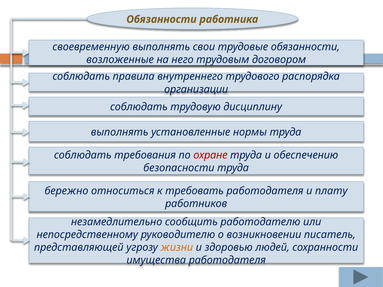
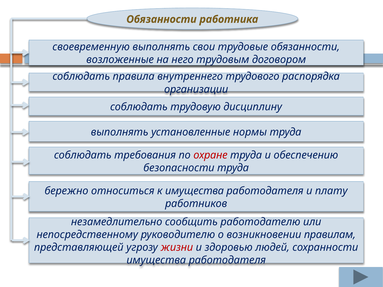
к требовать: требовать -> имущества (195, 191)
писатель: писатель -> правилам (330, 235)
жизни colour: orange -> red (177, 248)
